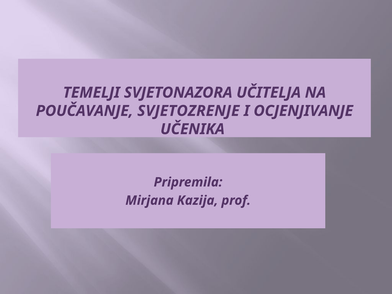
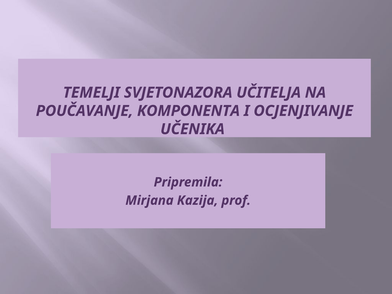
SVJETOZRENJE: SVJETOZRENJE -> KOMPONENTA (188, 111)
